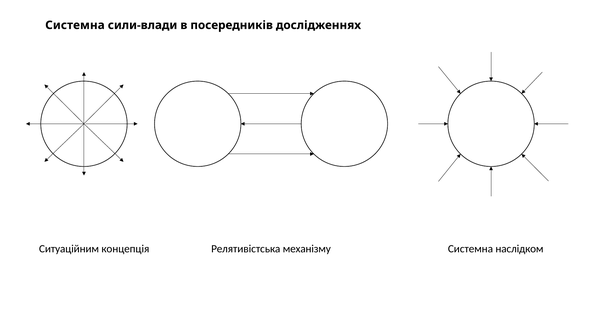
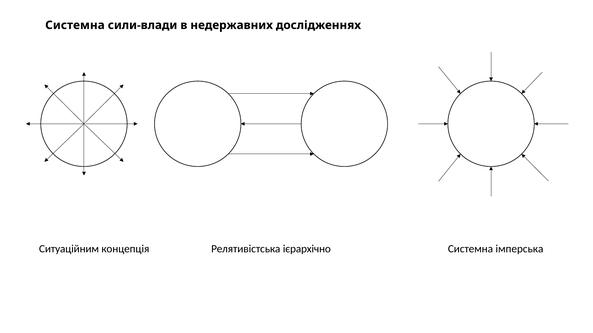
посередників: посередників -> недержавних (232, 25)
механізму: механізму -> ієрархічно (307, 249)
наслідком: наслідком -> імперська (519, 249)
